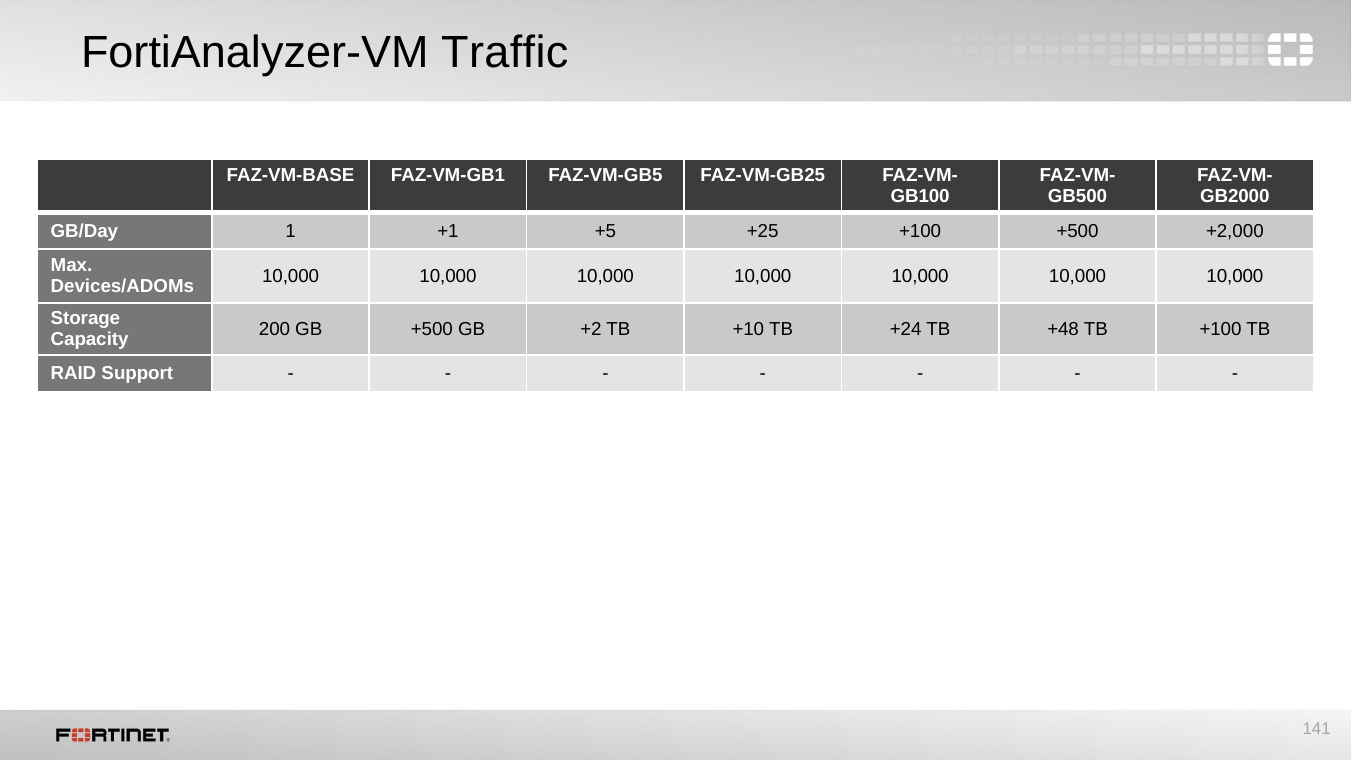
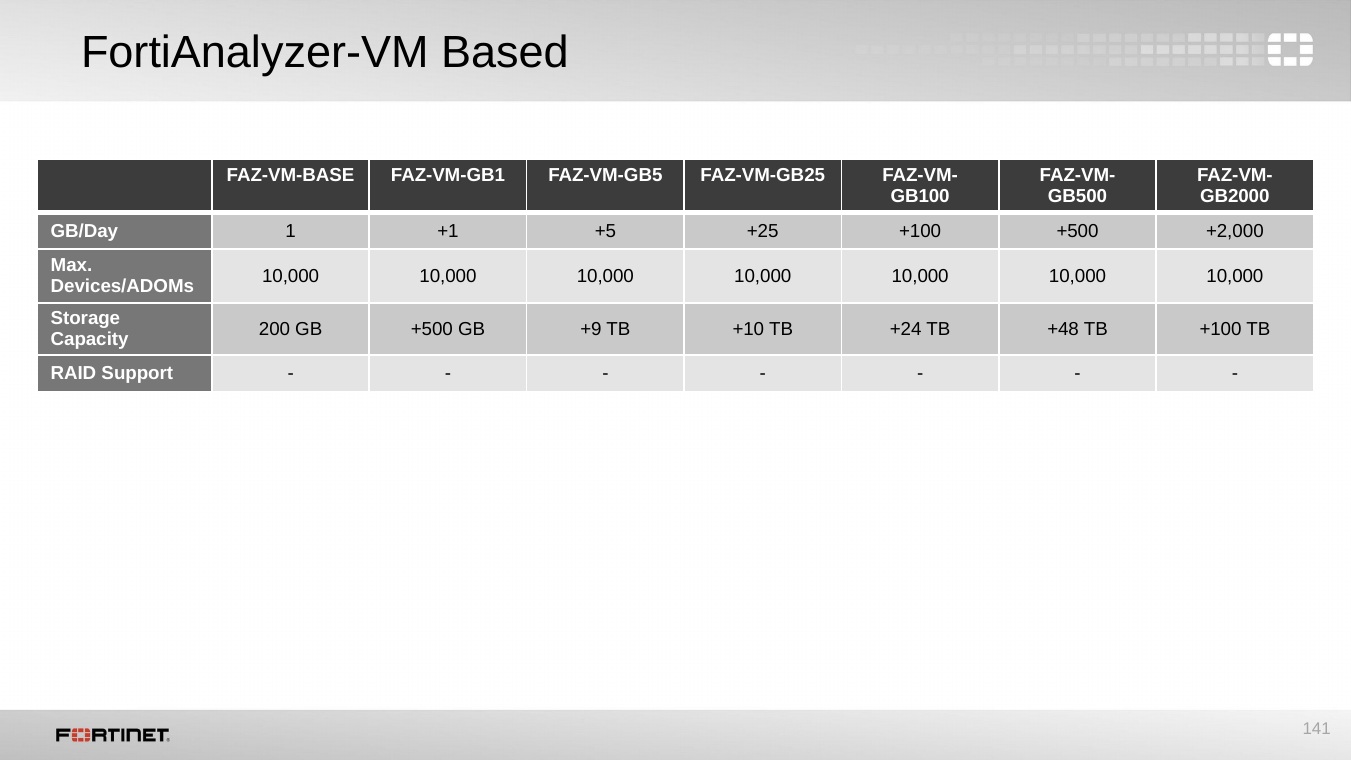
Traffic: Traffic -> Based (505, 53)
+2: +2 -> +9 (591, 329)
